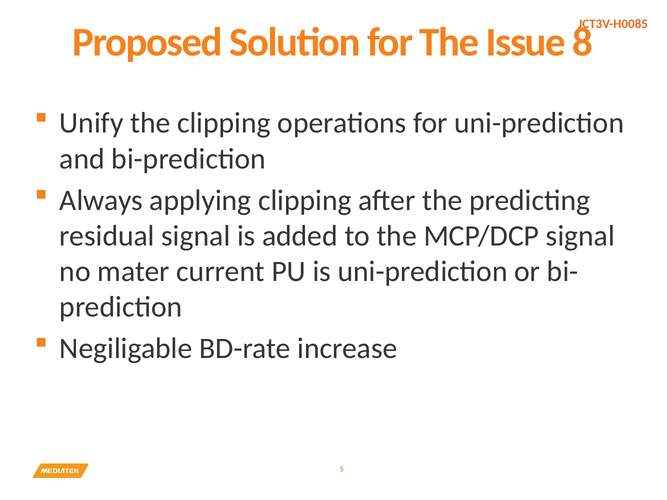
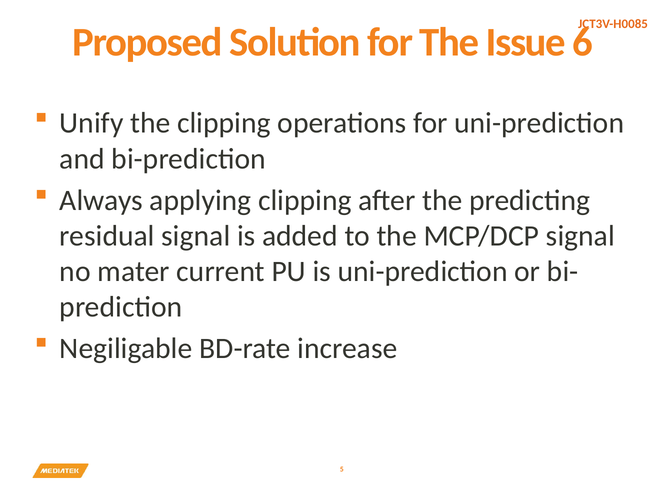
8: 8 -> 6 (583, 42)
